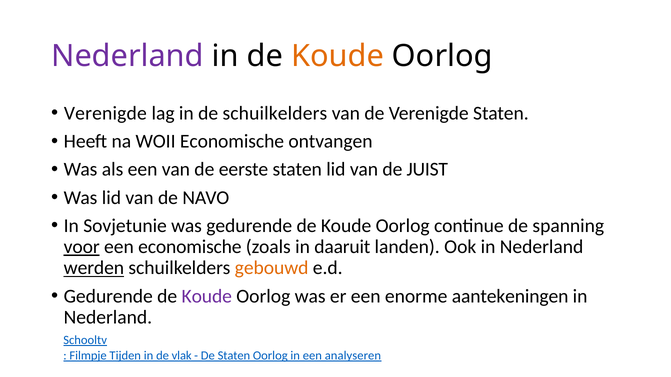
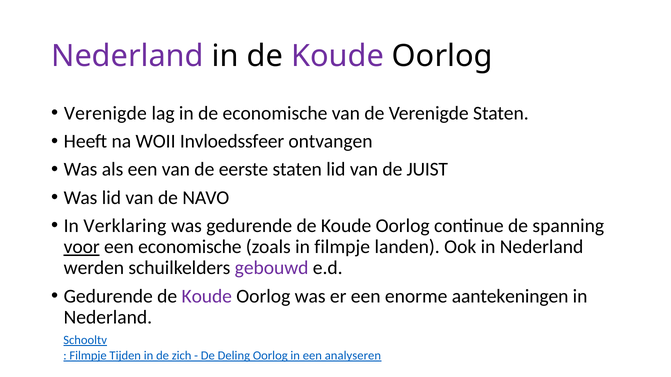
Koude colour: orange -> purple (337, 56)
de schuilkelders: schuilkelders -> economische (275, 113)
WOII Economische: Economische -> Invloedssfeer (232, 142)
Sovjetunie: Sovjetunie -> Verklaring (125, 226)
in daaruit: daaruit -> filmpje (342, 247)
werden underline: present -> none (94, 268)
gebouwd colour: orange -> purple (272, 268)
vlak: vlak -> zich (182, 356)
De Staten: Staten -> Deling (234, 356)
